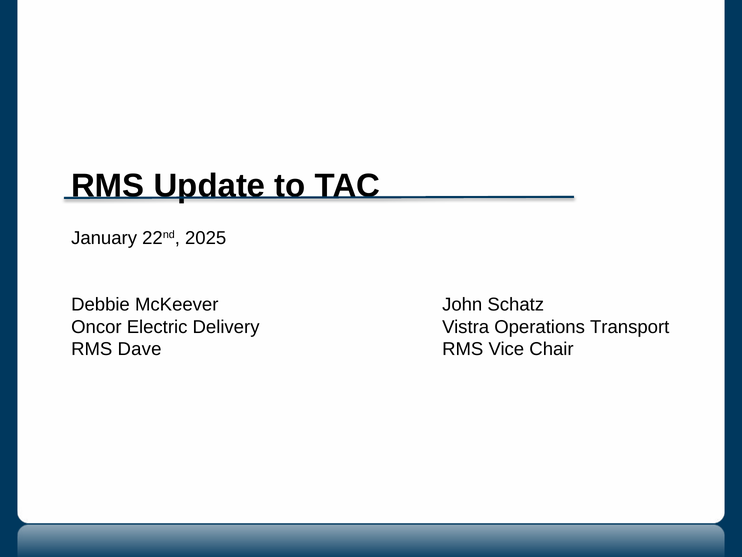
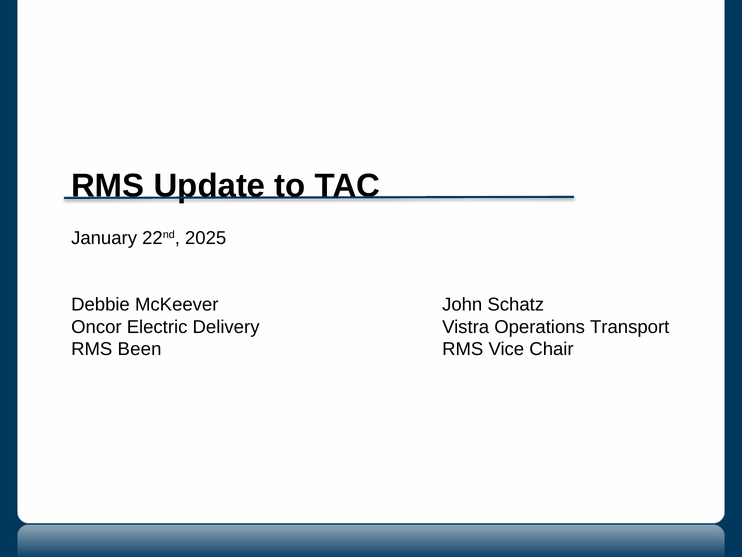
Dave: Dave -> Been (140, 349)
